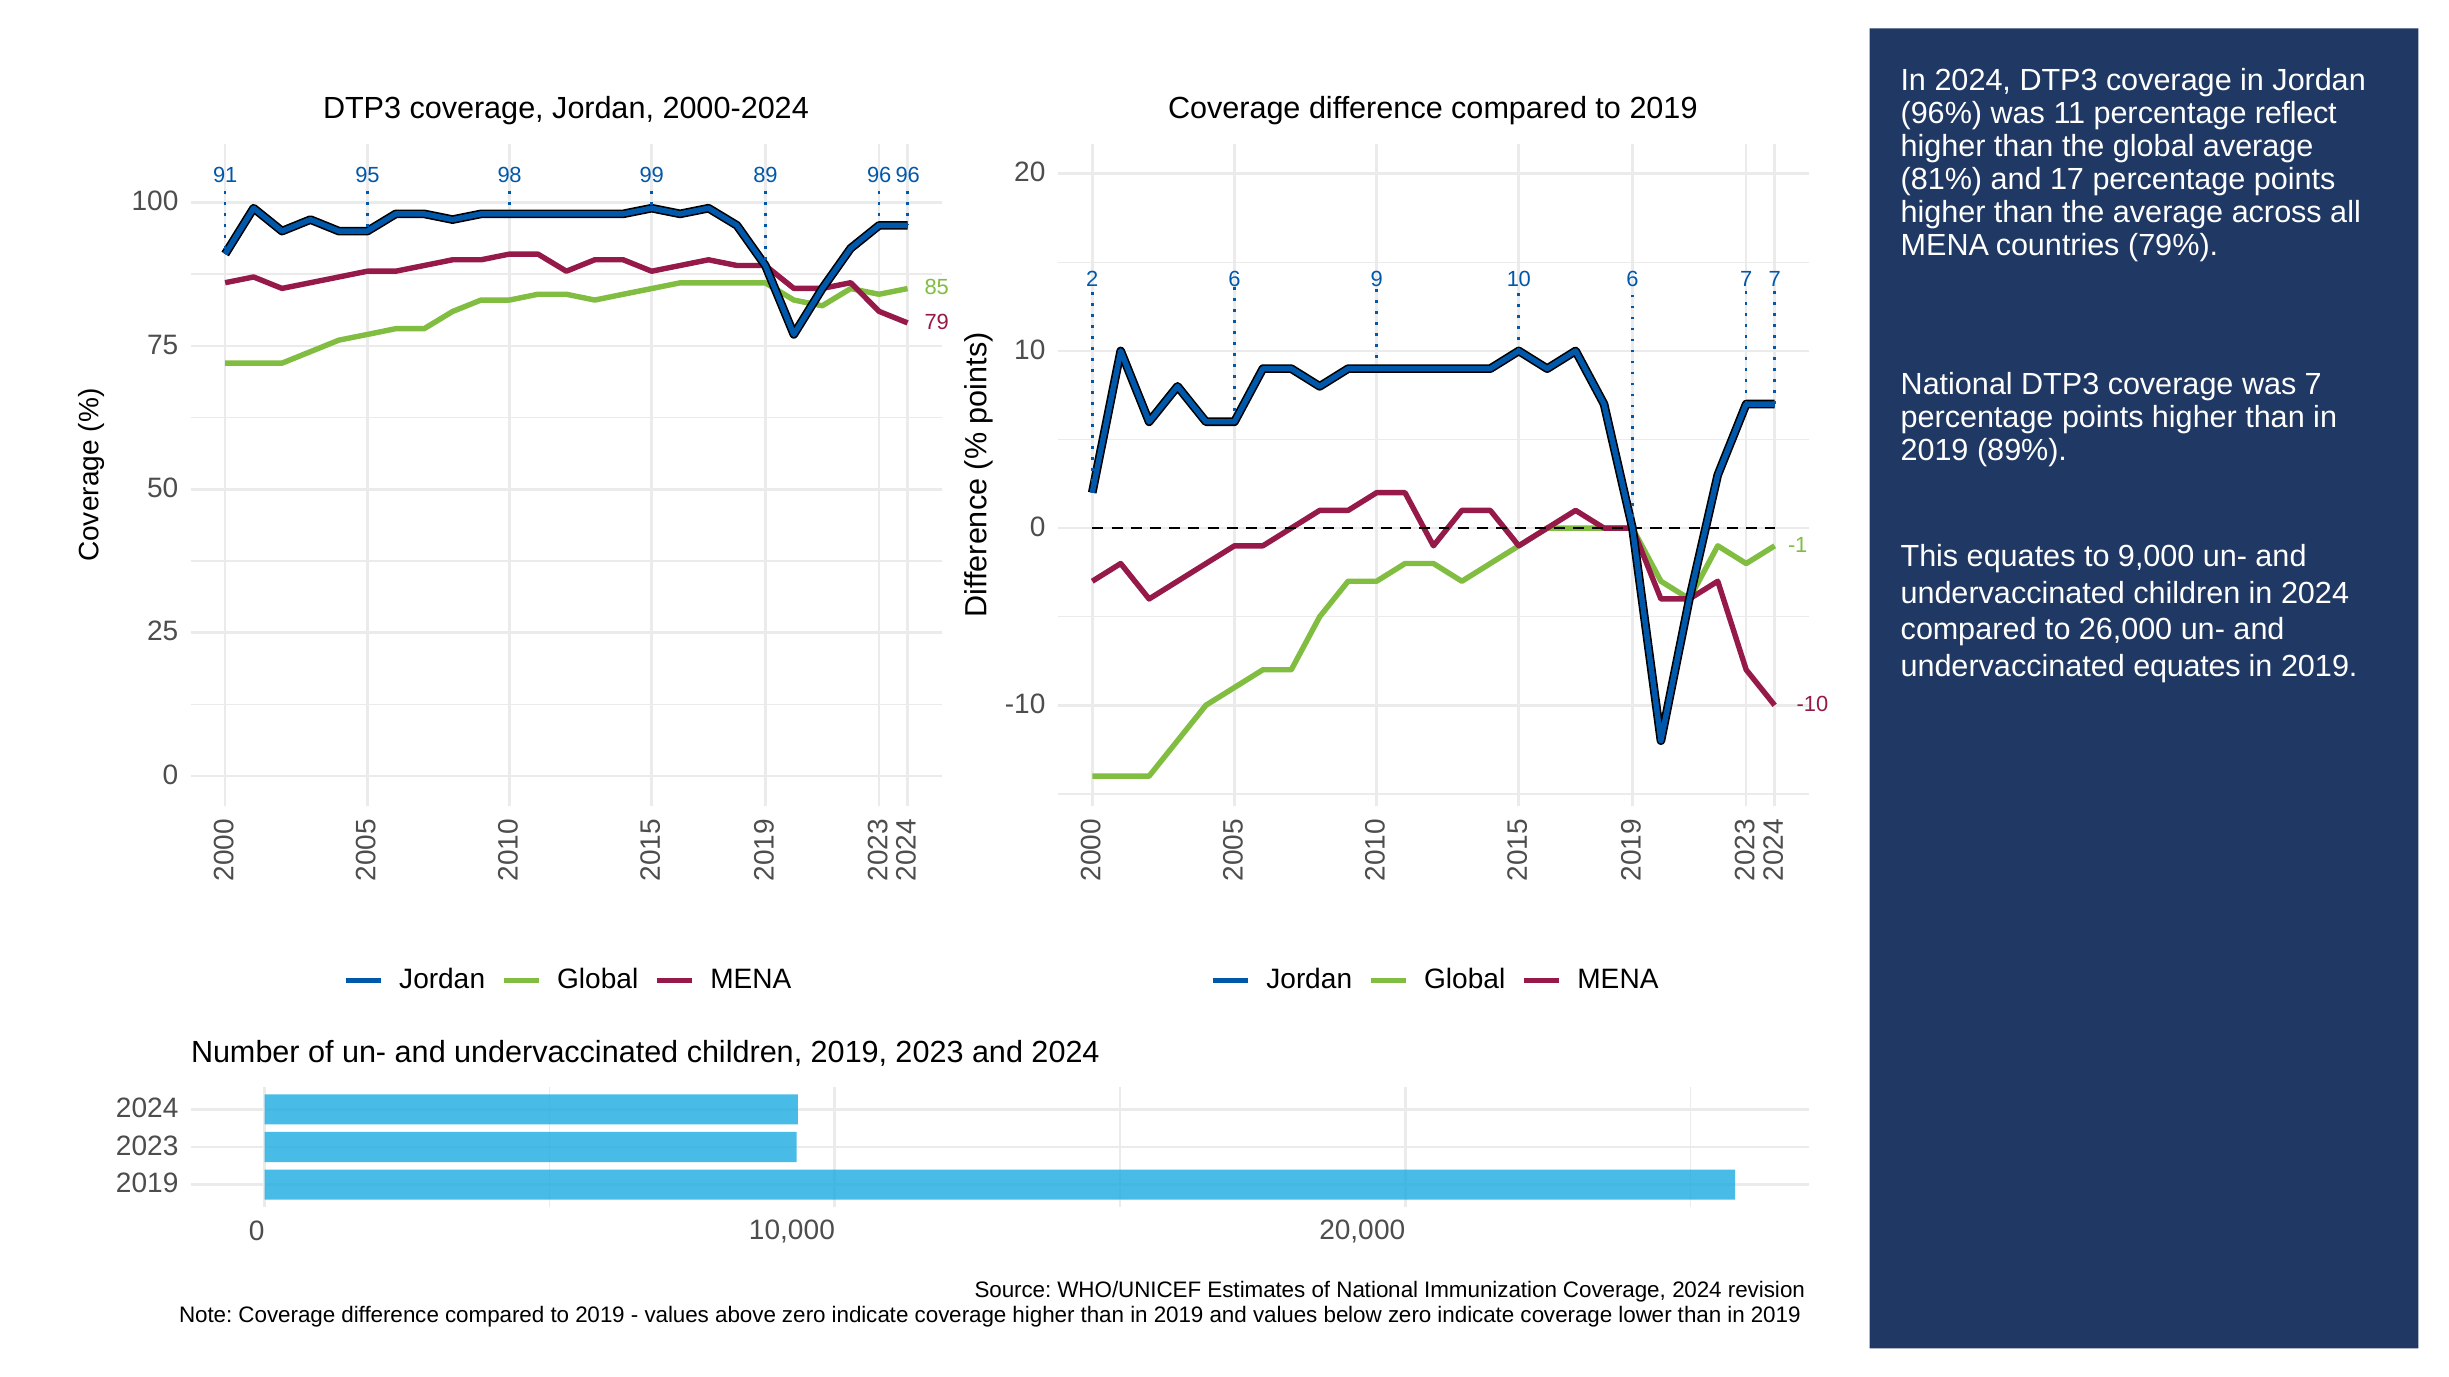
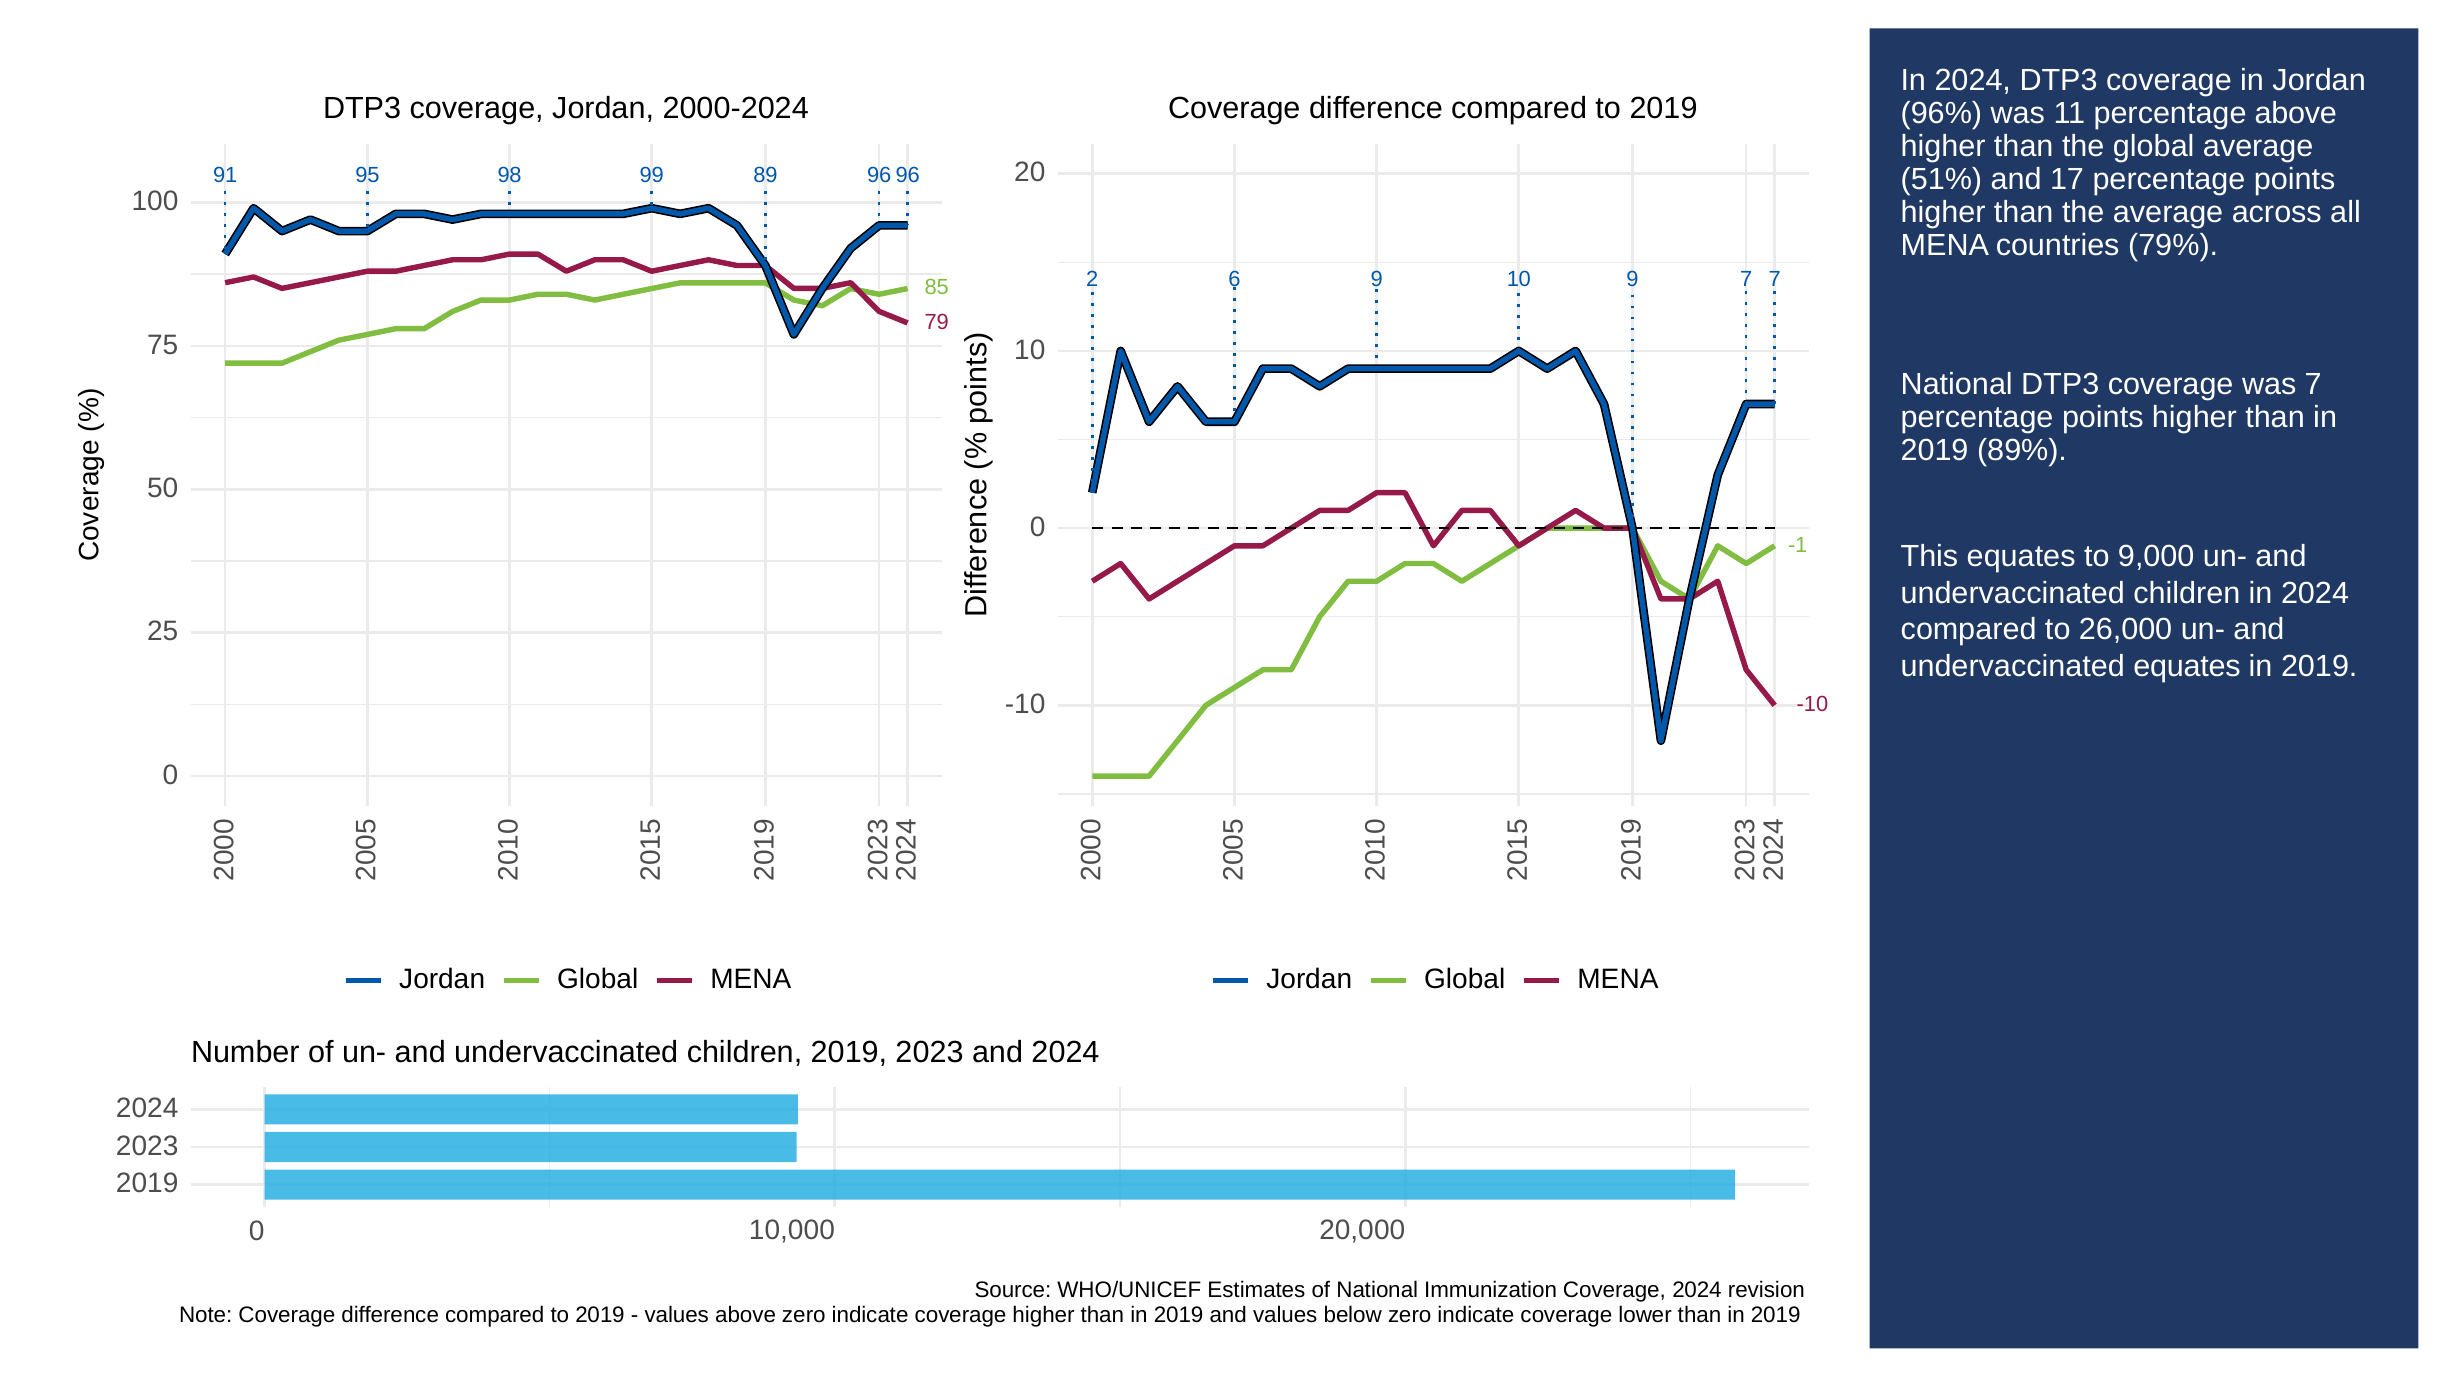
percentage reflect: reflect -> above (2296, 114)
81%: 81% -> 51% (1941, 180)
10 6: 6 -> 9 (1633, 279)
